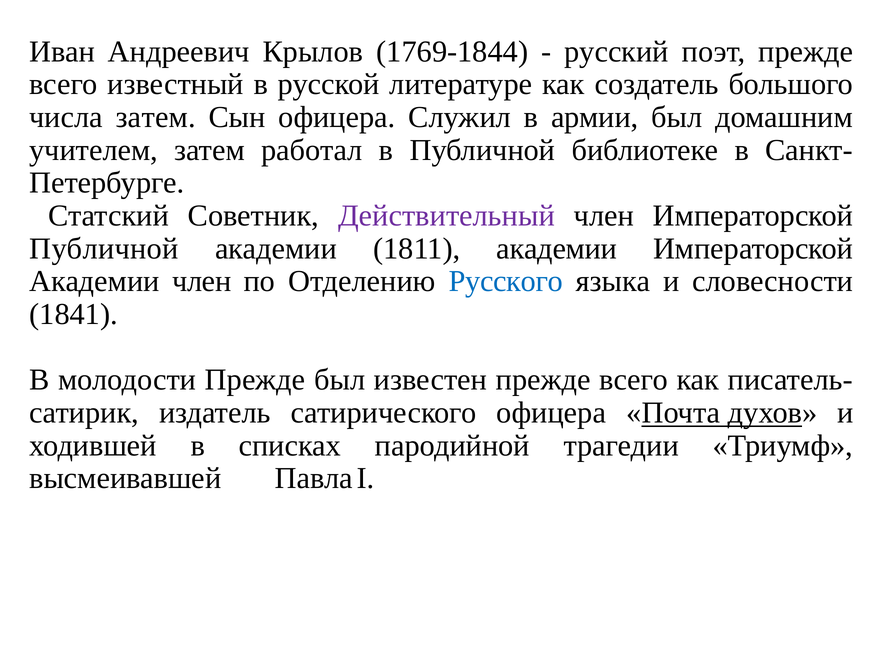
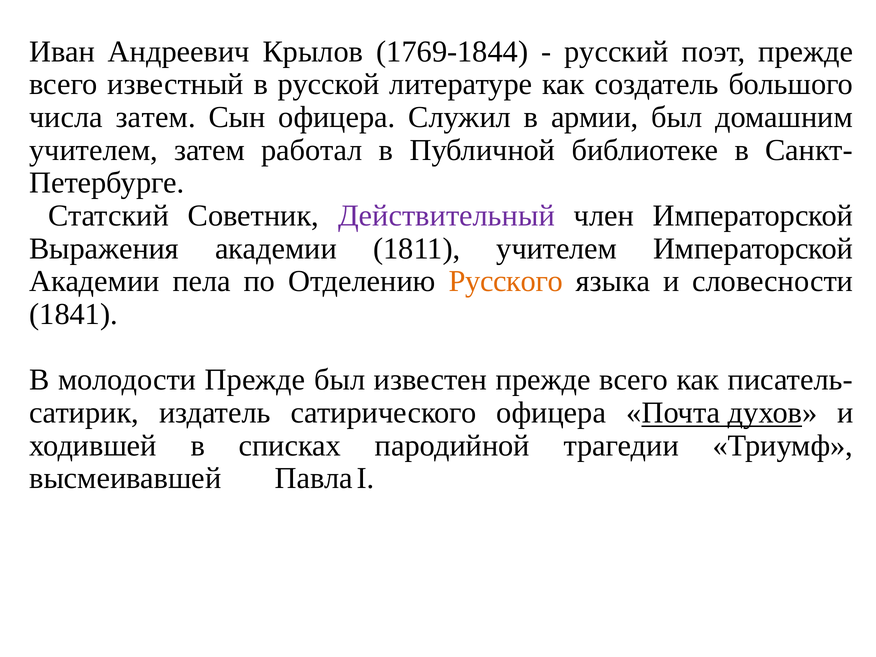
Публичной: Публичной -> Выражения (104, 249)
1811 академии: академии -> учителем (557, 249)
Академии член: член -> пела (202, 281)
Русского colour: blue -> orange (506, 281)
